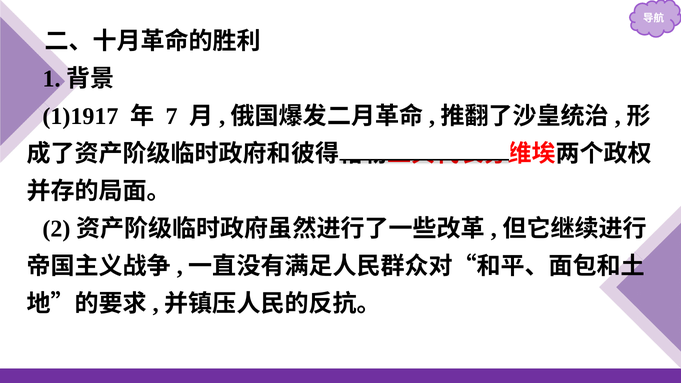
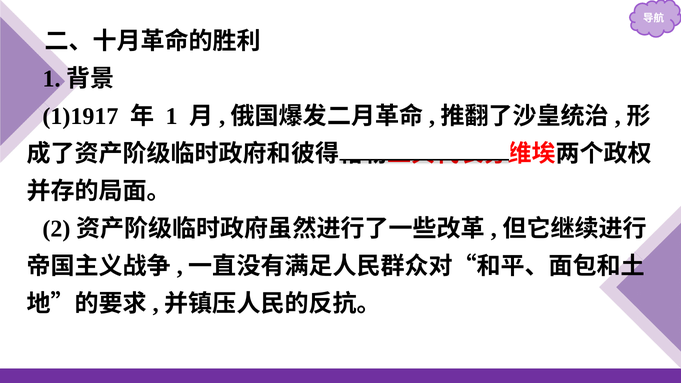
7: 7 -> 1 (172, 116)
